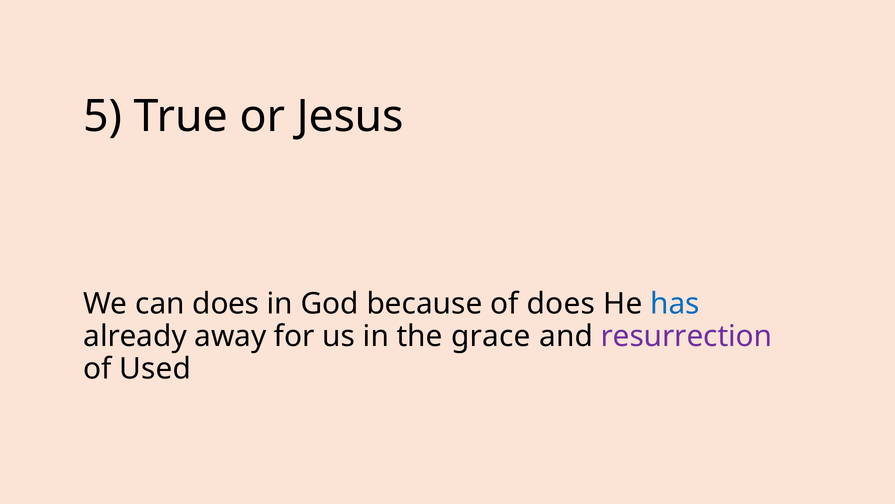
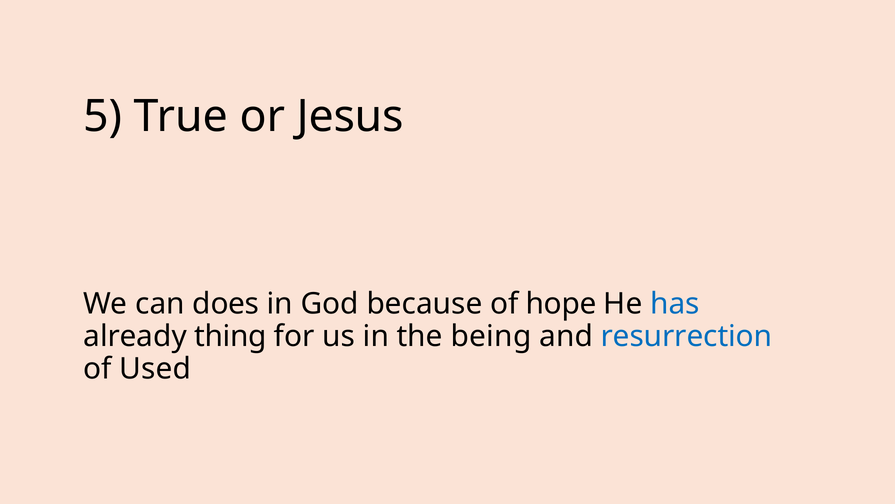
of does: does -> hope (561, 304)
away: away -> thing (230, 336)
grace: grace -> being (491, 336)
resurrection colour: purple -> blue (686, 336)
